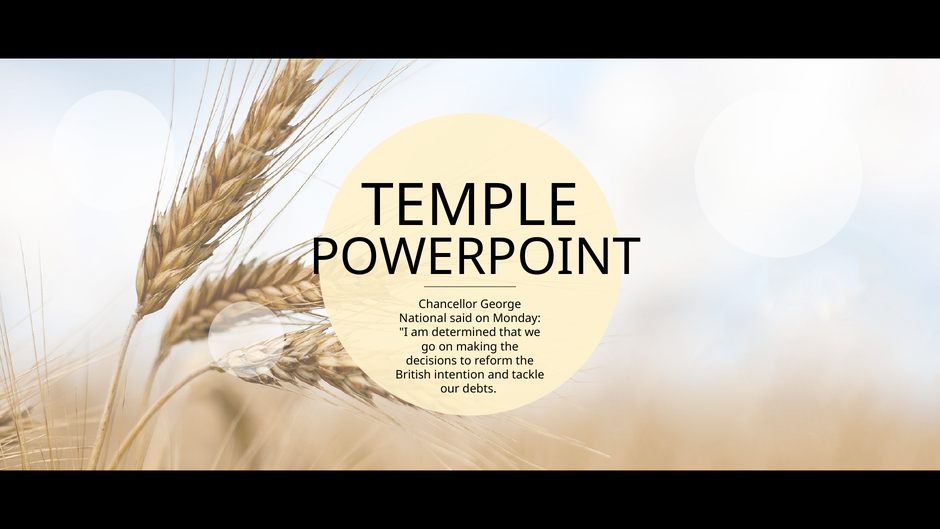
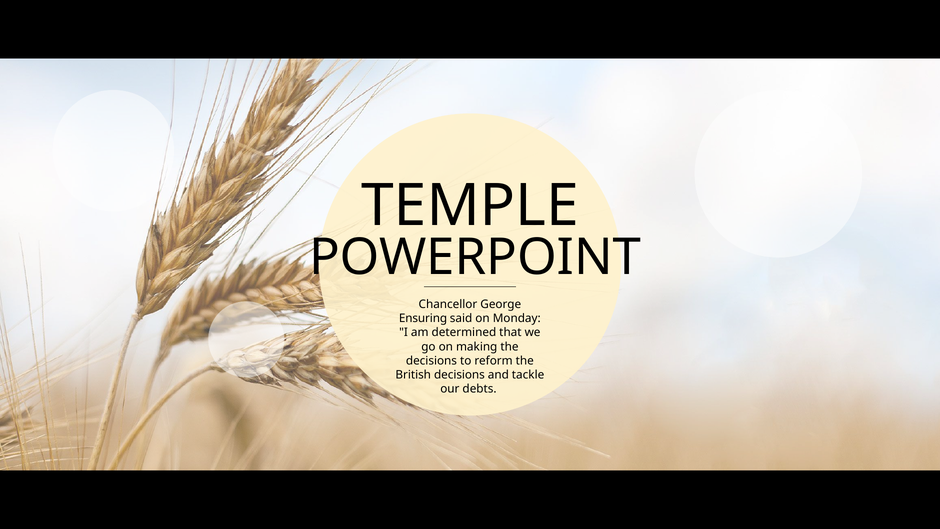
National: National -> Ensuring (423, 318)
British intention: intention -> decisions (459, 375)
